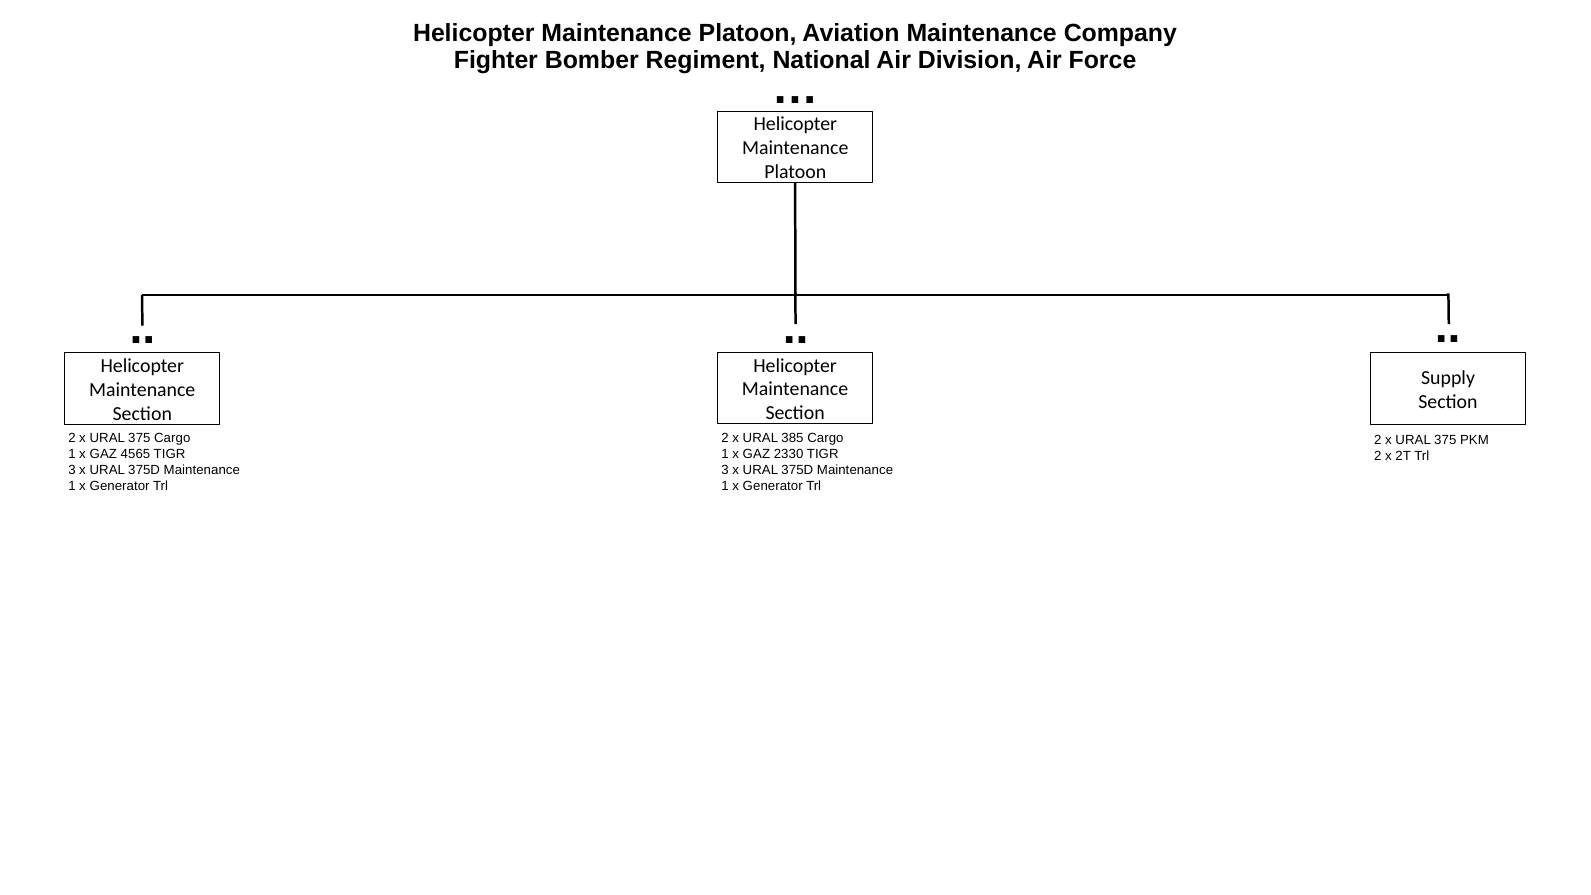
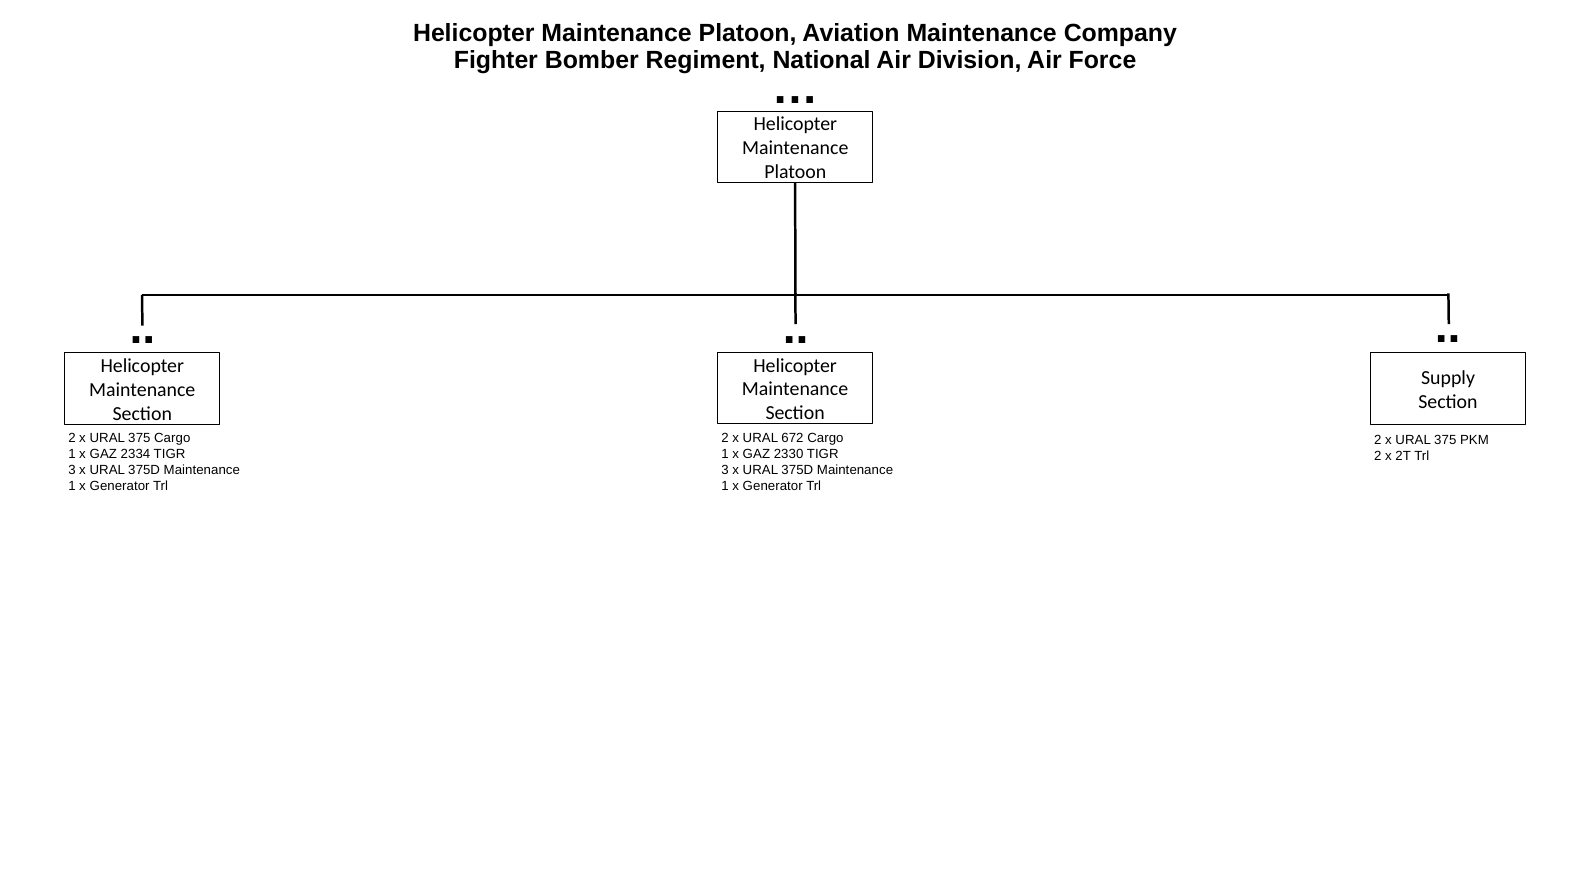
385: 385 -> 672 (793, 439)
4565: 4565 -> 2334 (136, 454)
